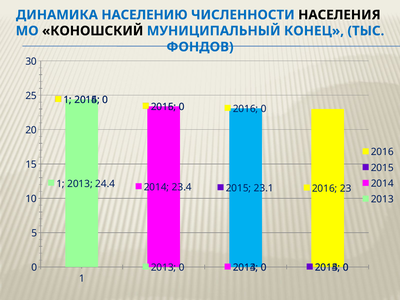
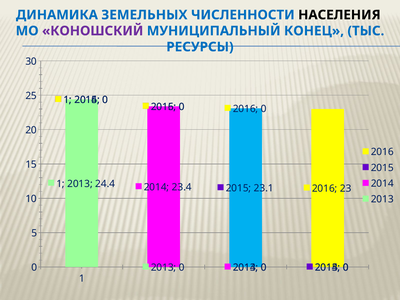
НАСЕЛЕНИЮ: НАСЕЛЕНИЮ -> ЗЕМЕЛЬНЫХ (144, 15)
КОНОШСКИЙ colour: black -> purple (93, 31)
ФОНДОВ: ФОНДОВ -> РЕСУРСЫ (200, 47)
